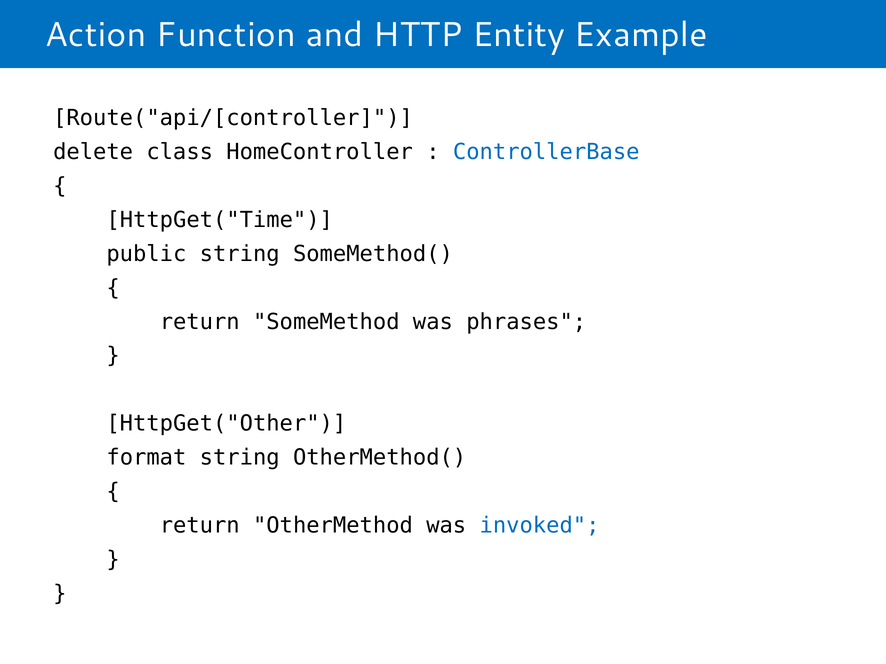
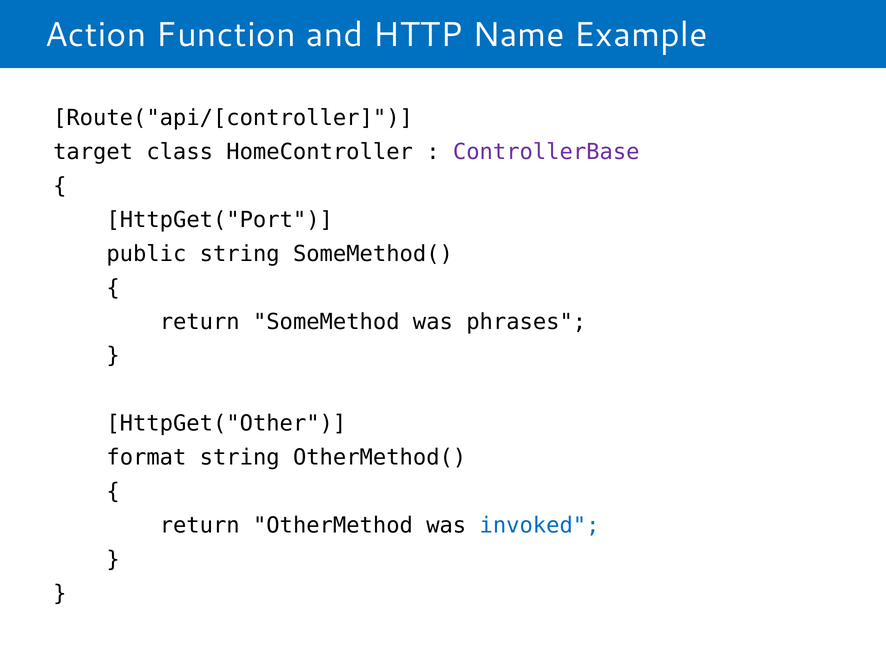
Entity: Entity -> Name (518, 35)
delete: delete -> target (93, 152)
ControllerBase colour: blue -> purple (546, 152)
HttpGet("Time: HttpGet("Time -> HttpGet("Port (220, 220)
